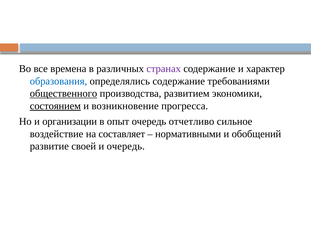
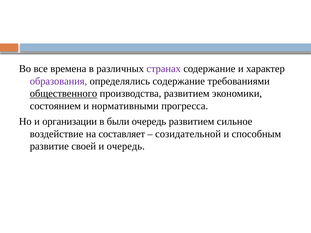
образования colour: blue -> purple (58, 81)
состоянием underline: present -> none (55, 106)
возникновение: возникновение -> нормативными (125, 106)
опыт: опыт -> были (118, 122)
очередь отчетливо: отчетливо -> развитием (192, 122)
нормативными: нормативными -> созидательной (188, 134)
обобщений: обобщений -> способным (256, 134)
